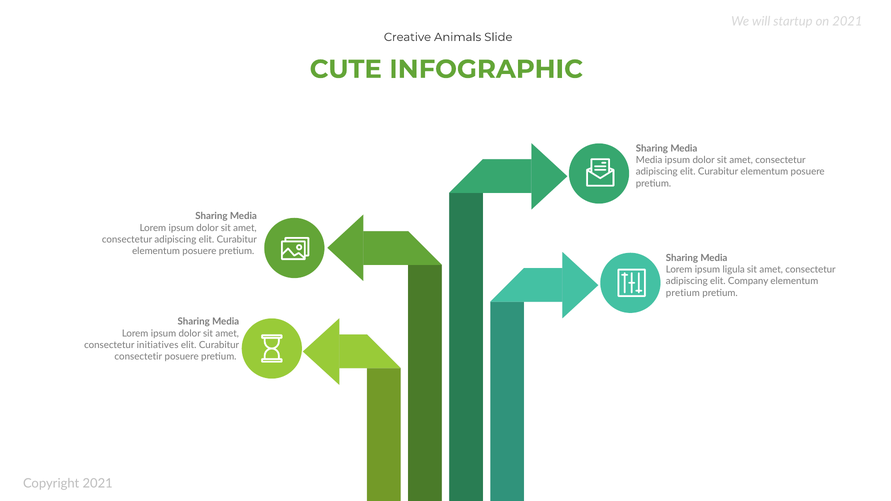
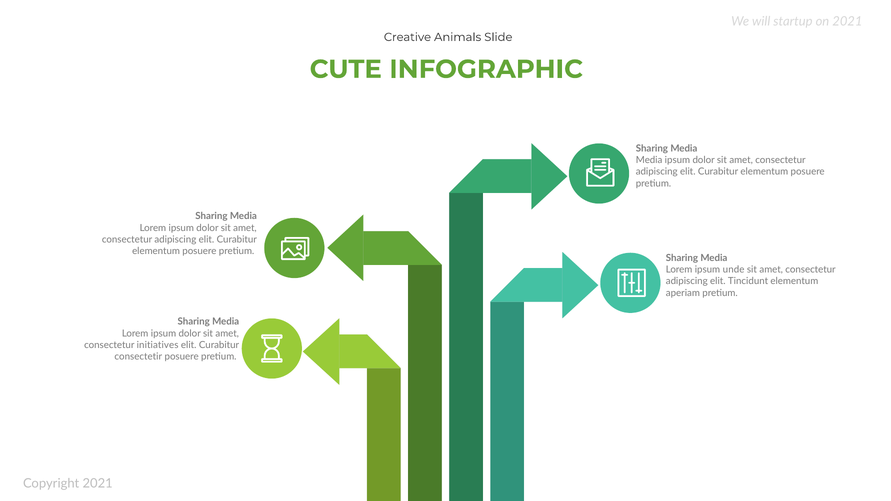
ligula: ligula -> unde (734, 270)
Company: Company -> Tincidunt (748, 281)
pretium: pretium -> aperiam (683, 293)
